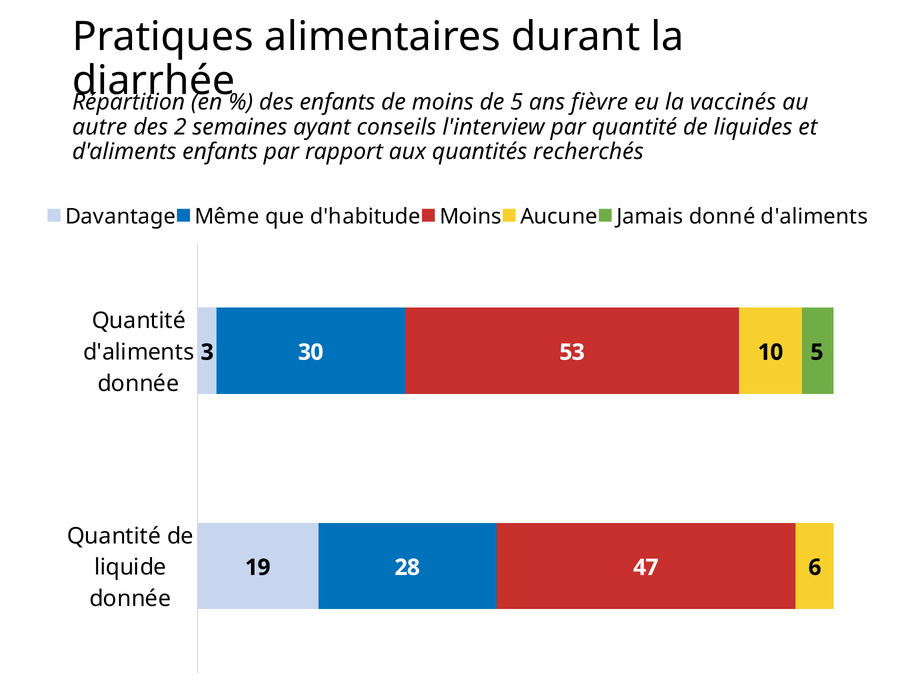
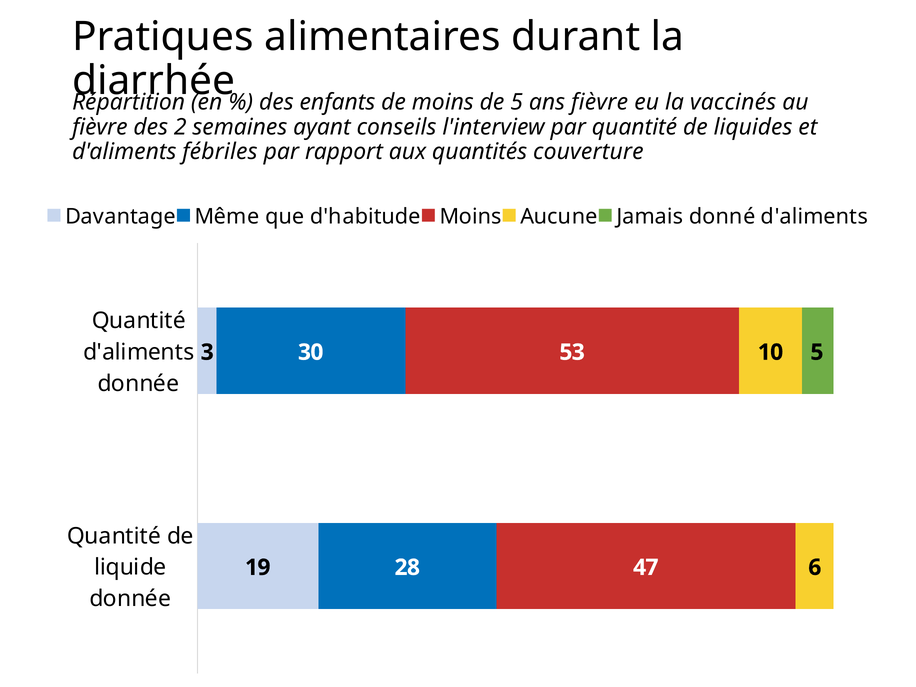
autre: autre -> fièvre (100, 127)
d'aliments enfants: enfants -> fébriles (220, 152)
recherchés: recherchés -> couverture (588, 152)
